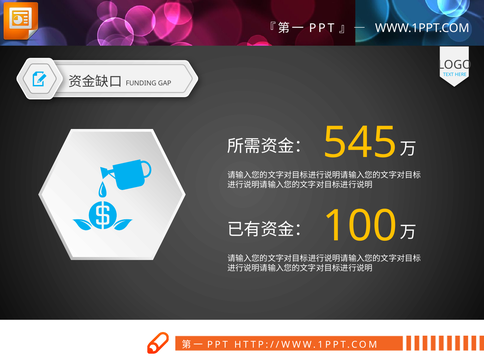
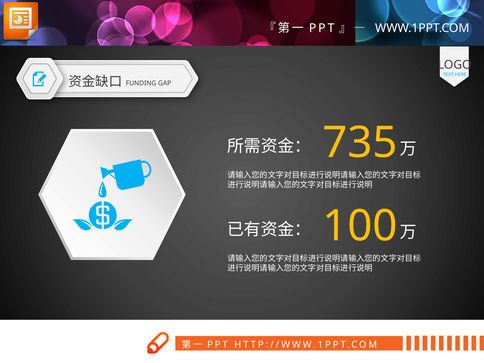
545: 545 -> 735 (360, 143)
